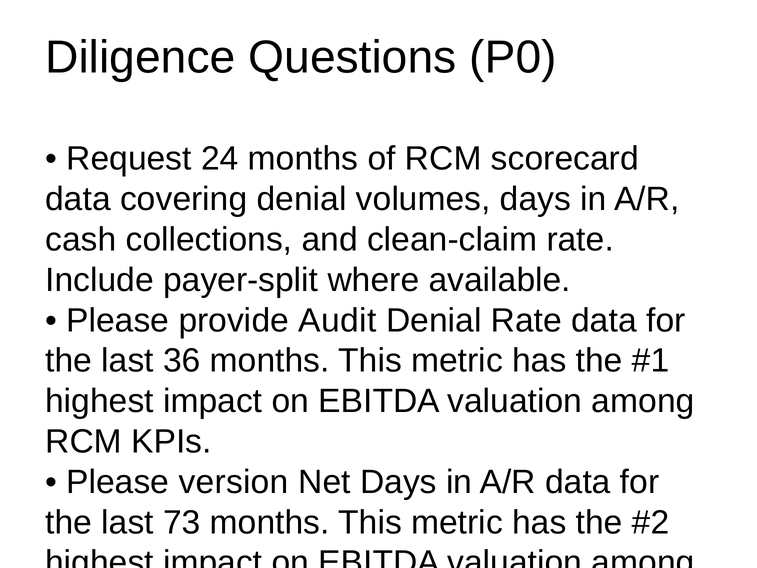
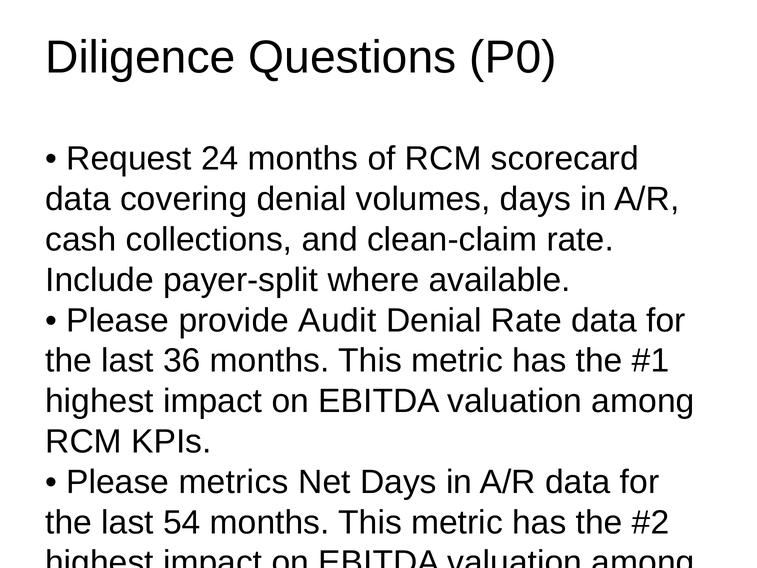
version: version -> metrics (234, 482)
73: 73 -> 54 (182, 522)
